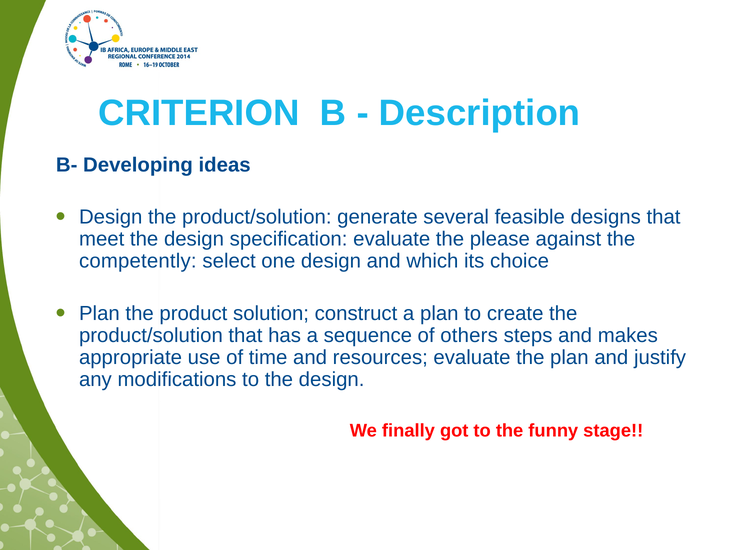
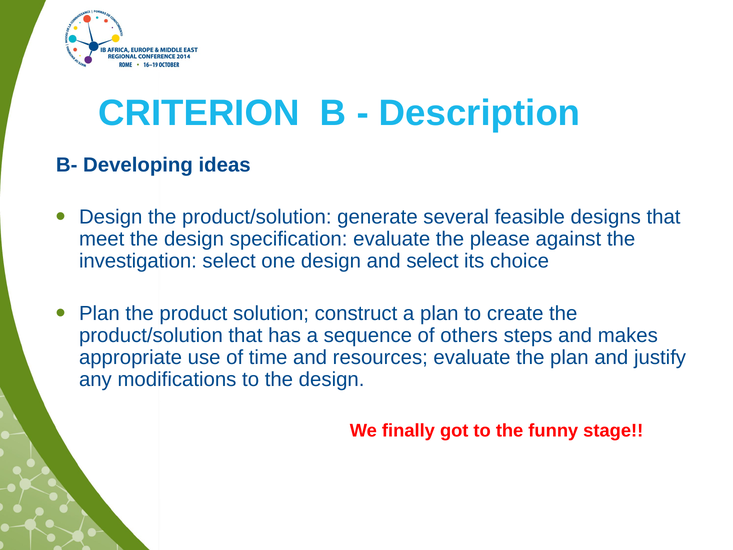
competently: competently -> investigation (138, 261)
and which: which -> select (433, 261)
